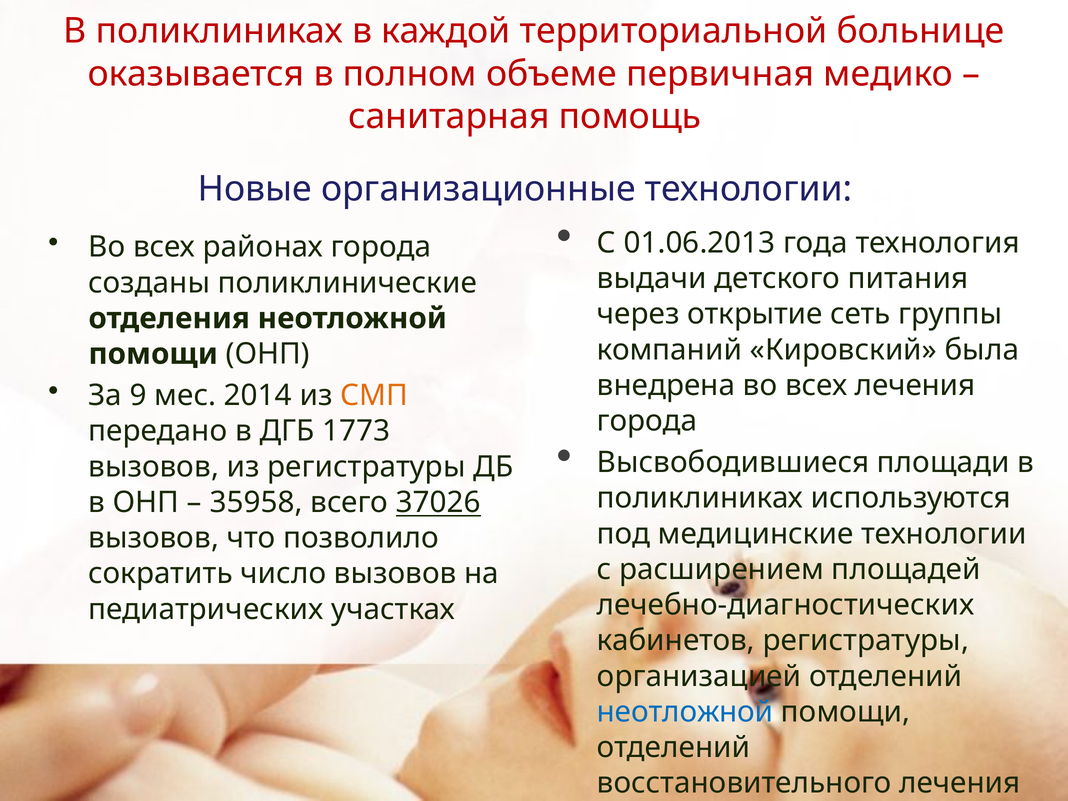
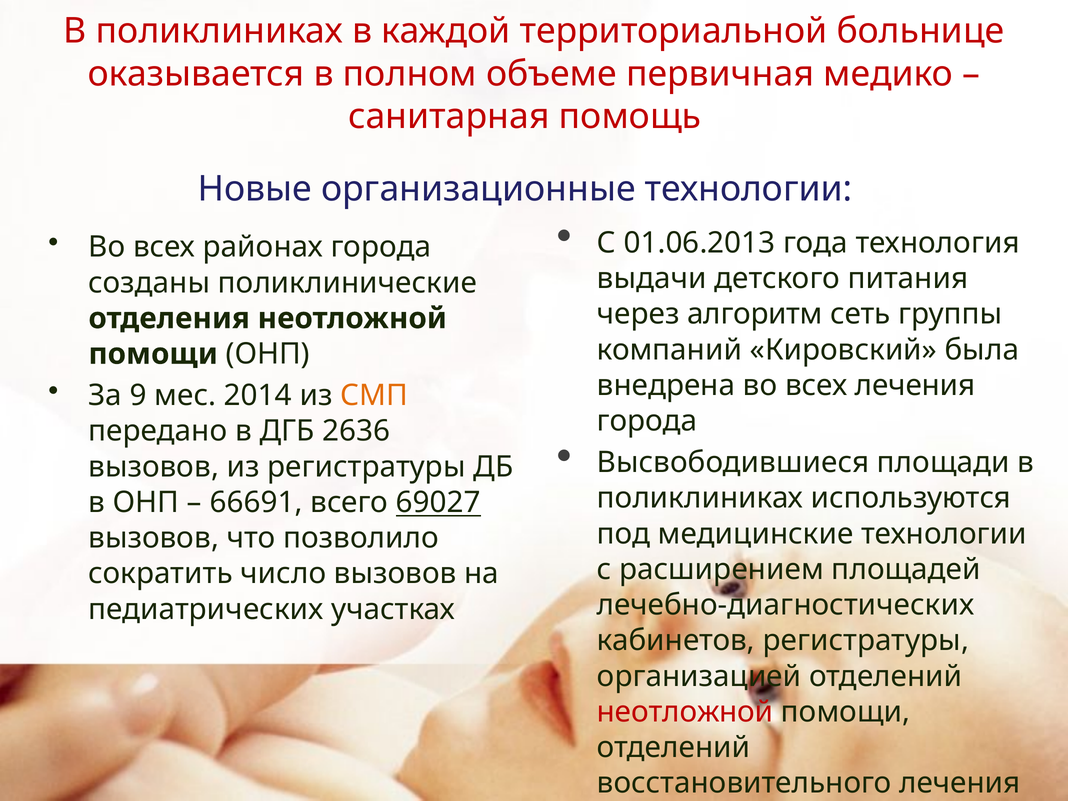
открытие: открытие -> алгоритм (755, 314)
1773: 1773 -> 2636 (356, 431)
35958: 35958 -> 66691 (256, 502)
37026: 37026 -> 69027 (438, 502)
неотложной colour: blue -> red (685, 712)
